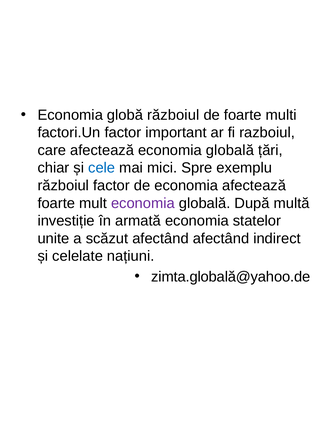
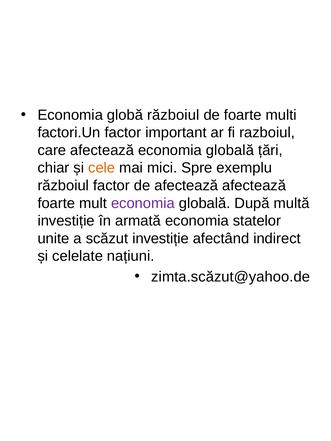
cele colour: blue -> orange (102, 168)
de economia: economia -> afectează (186, 186)
scăzut afectând: afectând -> investiție (161, 239)
zimta.globală@yahoo.de: zimta.globală@yahoo.de -> zimta.scăzut@yahoo.de (231, 277)
